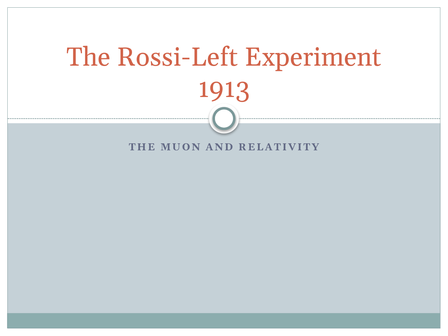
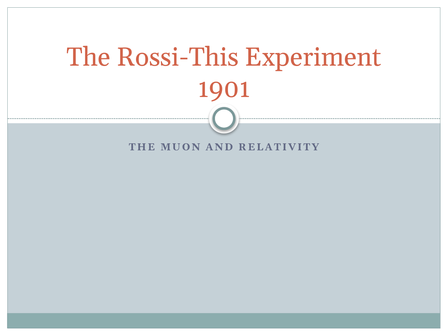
Rossi-Left: Rossi-Left -> Rossi-This (178, 57)
1913: 1913 -> 1901 (224, 88)
